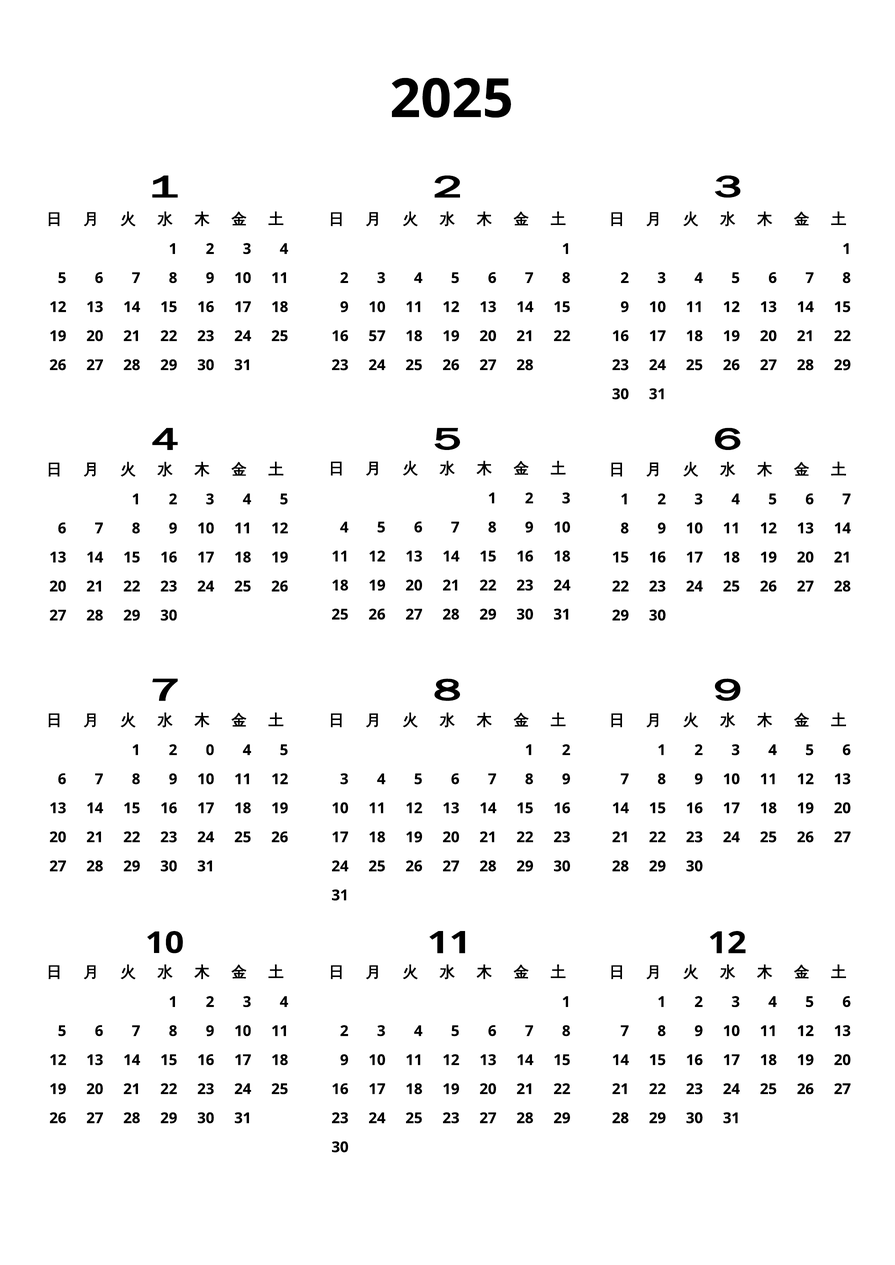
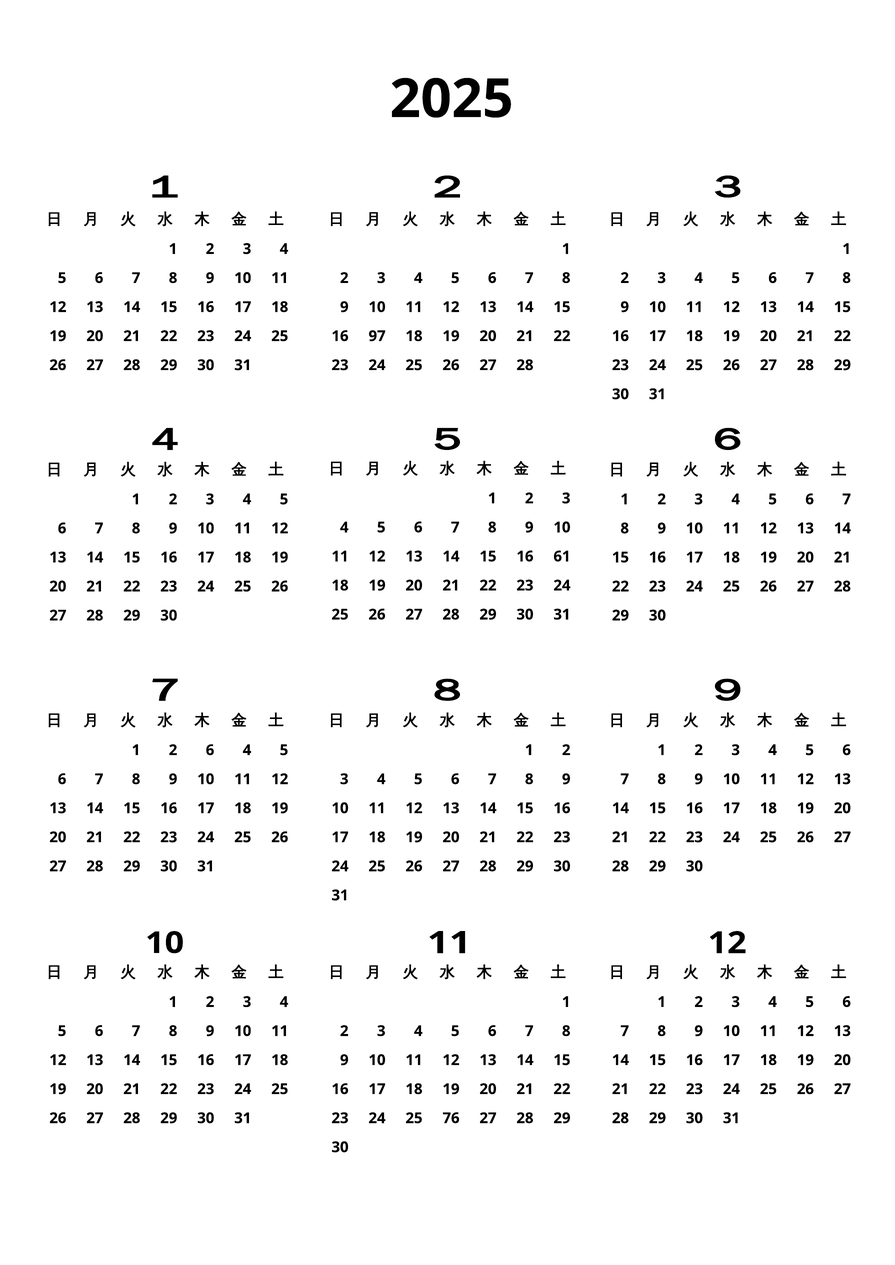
57: 57 -> 97 (377, 336)
16 18: 18 -> 61 (562, 557)
2 0: 0 -> 6 (210, 751)
25 23: 23 -> 76 (451, 1119)
